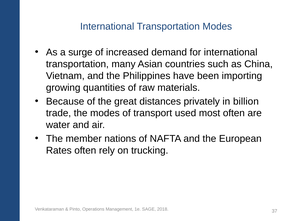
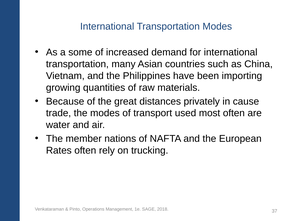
surge: surge -> some (80, 52)
billion: billion -> cause (246, 101)
